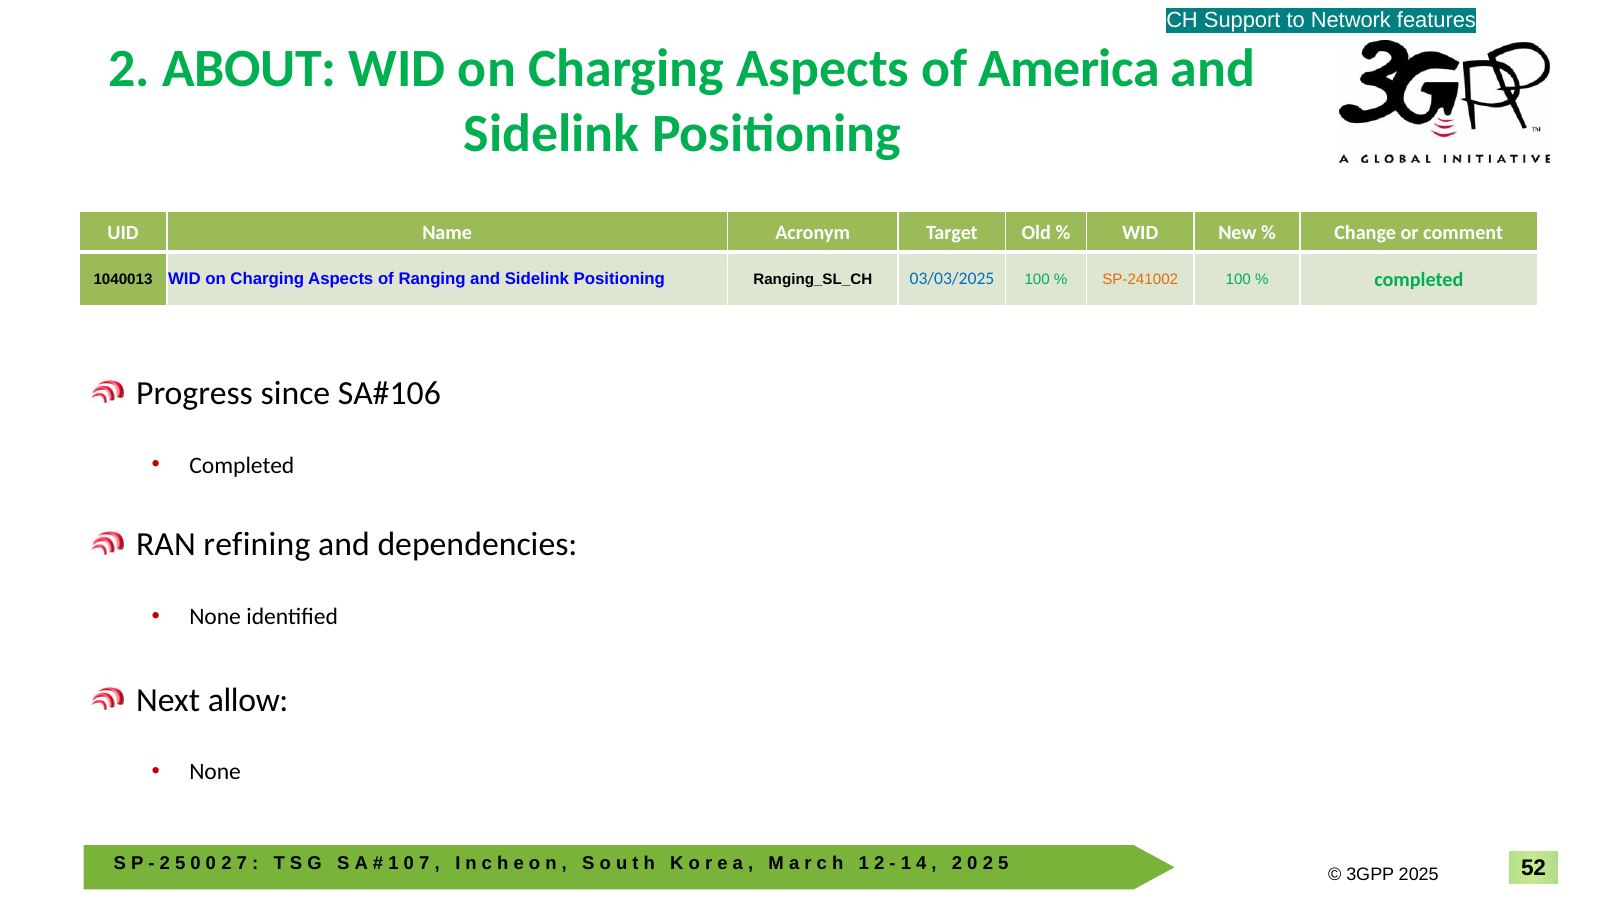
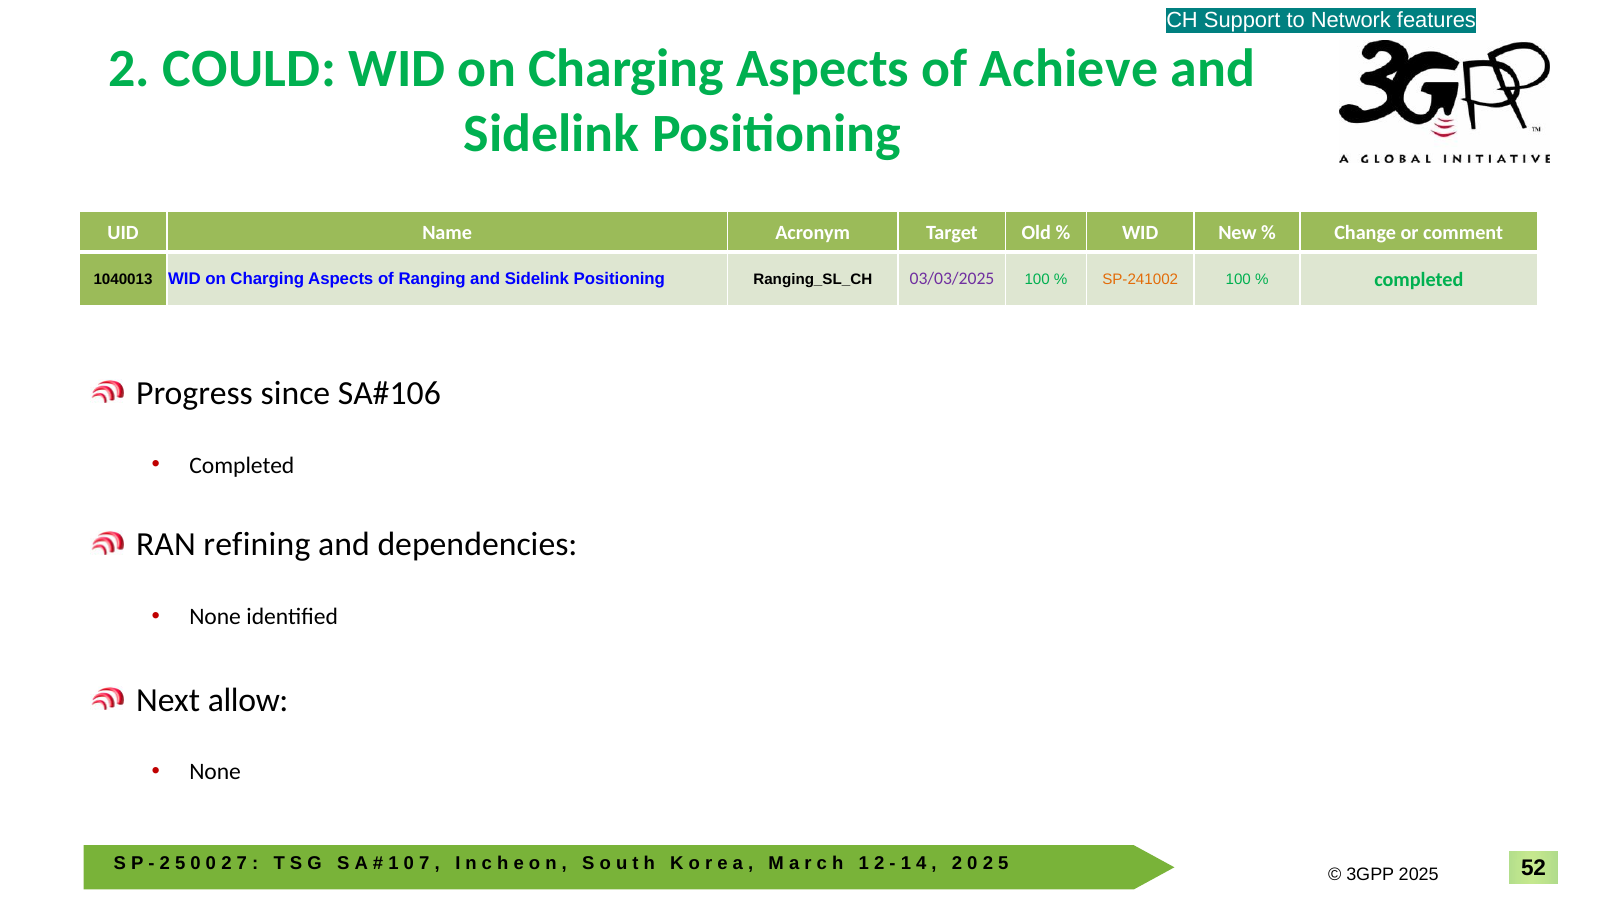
ABOUT: ABOUT -> COULD (249, 69)
America: America -> Achieve (1069, 69)
03/03/2025 colour: blue -> purple (952, 279)
